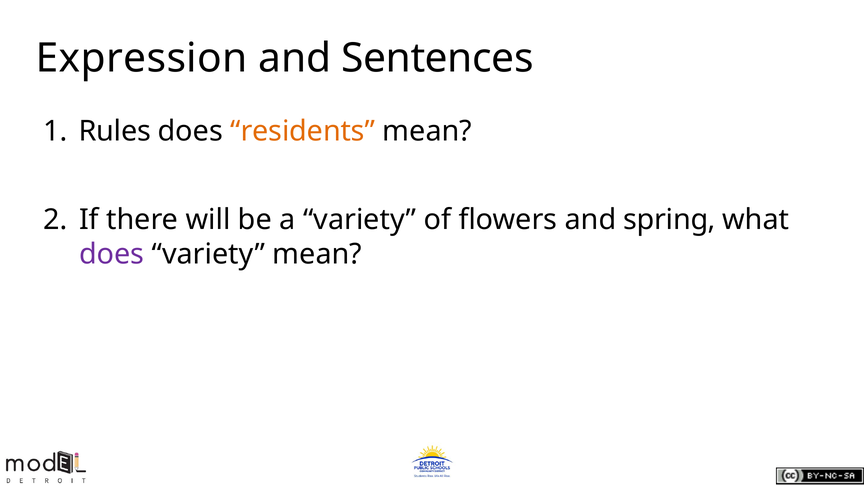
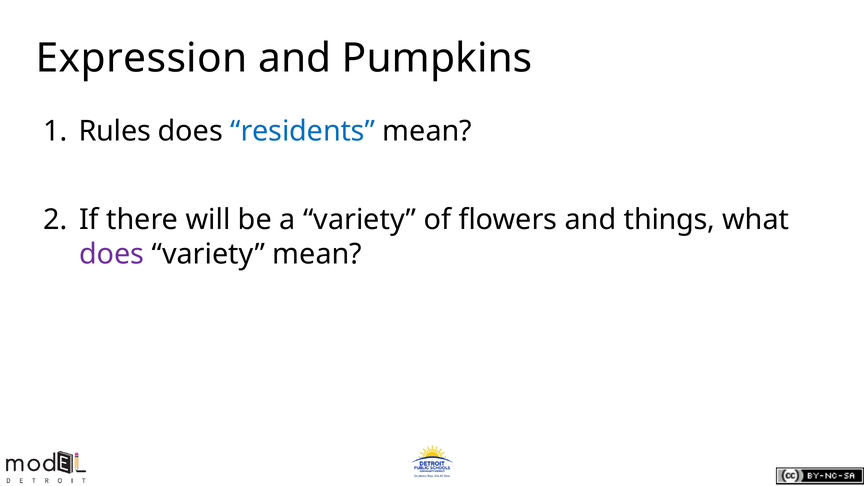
Sentences: Sentences -> Pumpkins (437, 58)
residents colour: orange -> blue (303, 131)
spring: spring -> things (669, 220)
